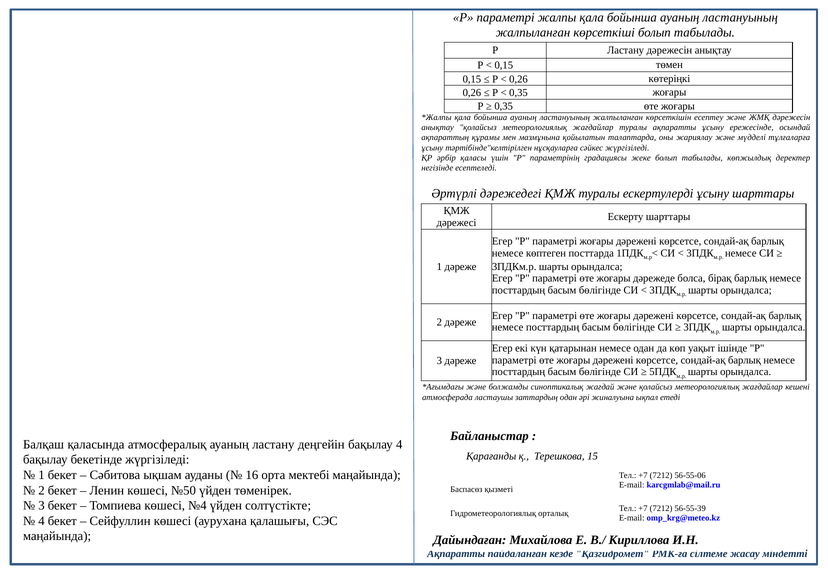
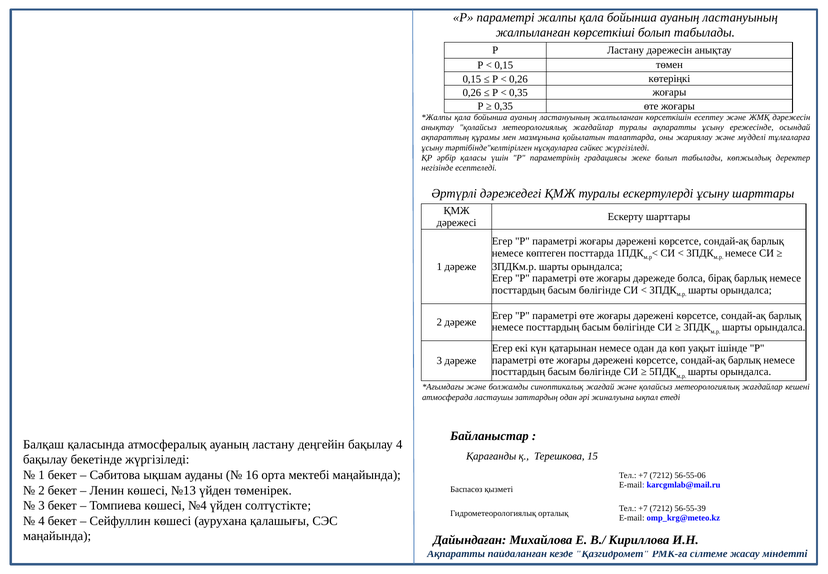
№50: №50 -> №13 (184, 490)
